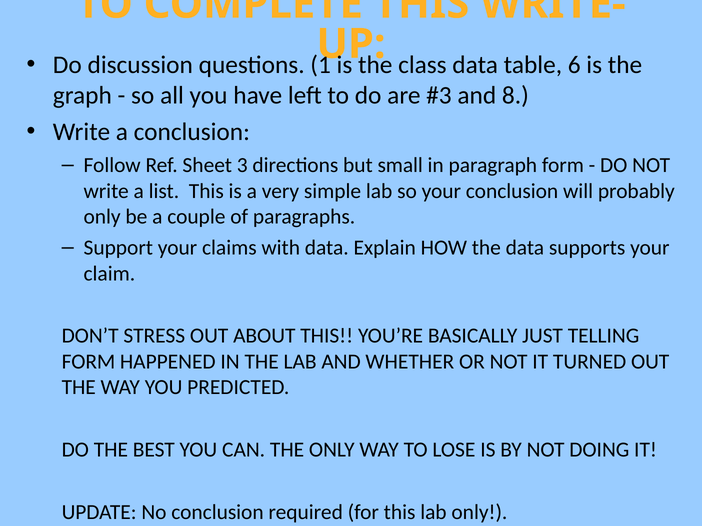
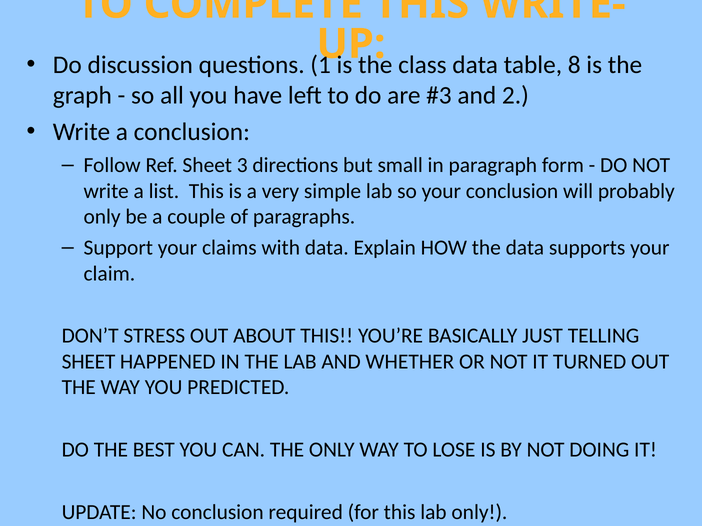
6: 6 -> 8 (574, 65)
8: 8 -> 2 (515, 95)
FORM: FORM -> SHEET (88, 362)
